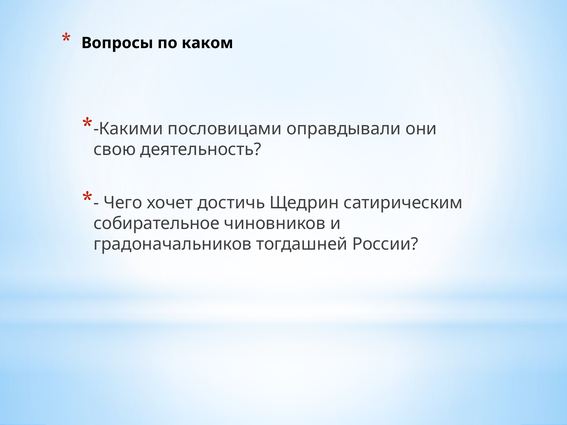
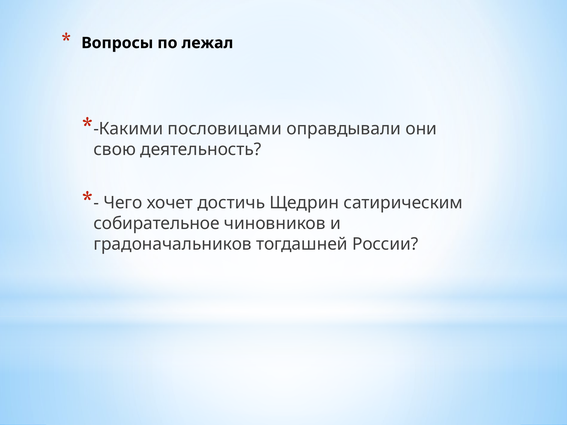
каком: каком -> лежал (207, 43)
